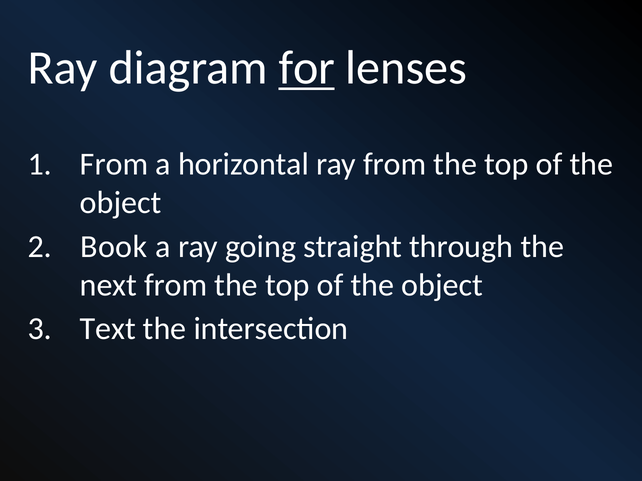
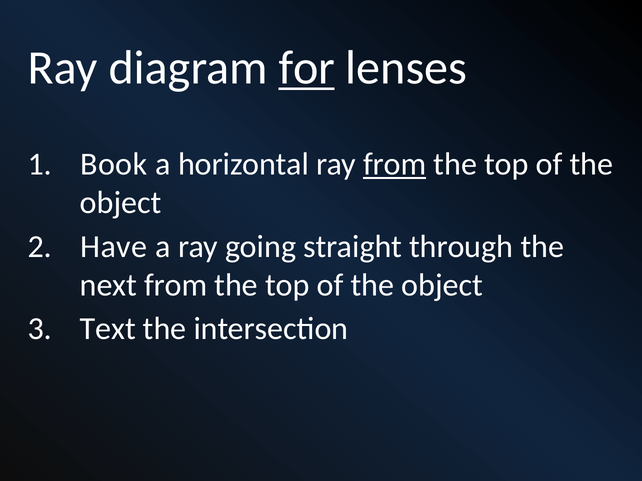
From: From -> Book (114, 164)
from underline: none -> present (395, 164)
Book: Book -> Have (114, 247)
